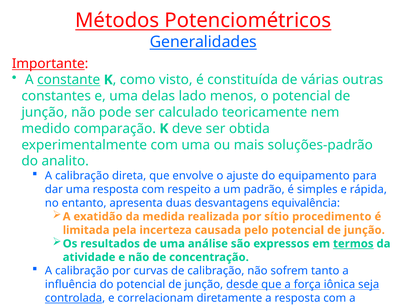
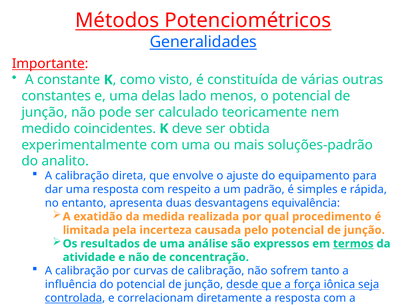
constante underline: present -> none (69, 80)
comparação: comparação -> coincidentes (115, 129)
sítio: sítio -> qual (277, 217)
